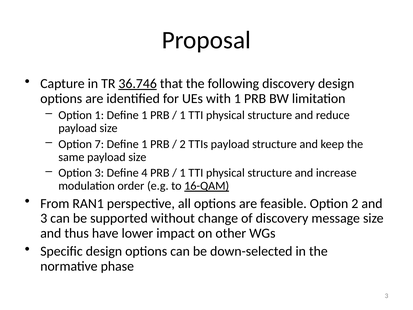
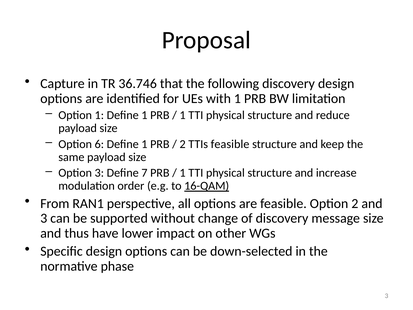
36.746 underline: present -> none (138, 84)
7: 7 -> 6 (99, 144)
TTIs payload: payload -> feasible (230, 144)
4: 4 -> 7 (144, 173)
